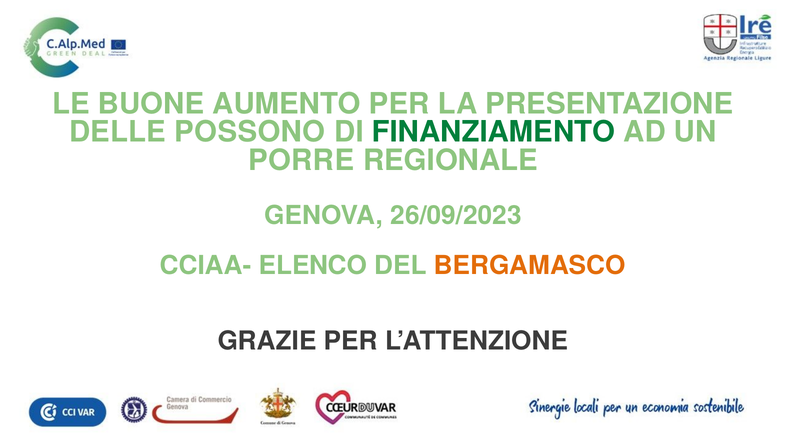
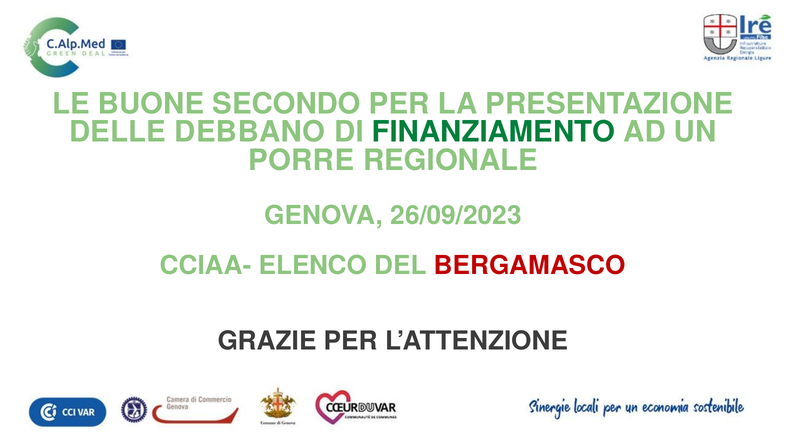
AUMENTO: AUMENTO -> SECONDO (287, 104)
POSSONO: POSSONO -> DEBBANO (250, 132)
BERGAMASCO colour: orange -> red (530, 266)
